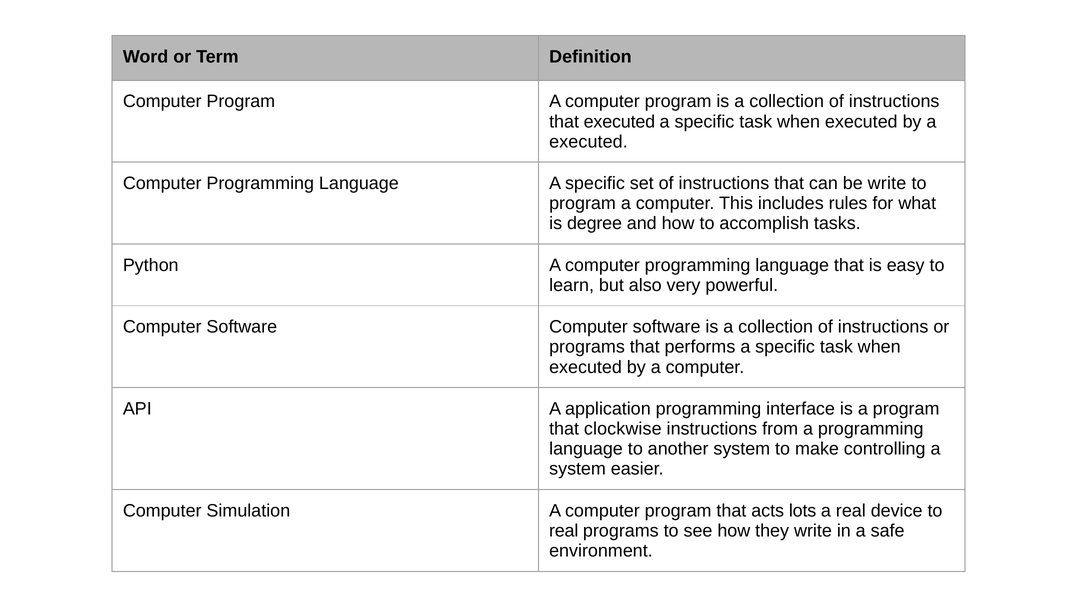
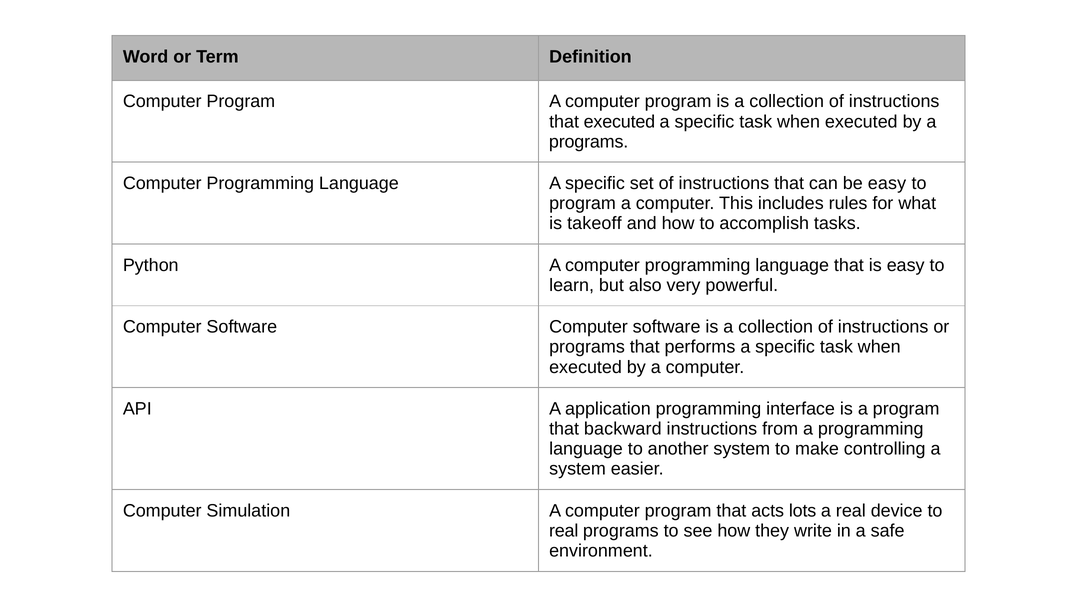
executed: executed -> programs (589, 142)
be write: write -> easy (887, 183)
degree: degree -> takeoff (594, 224)
clockwise: clockwise -> backward (623, 429)
